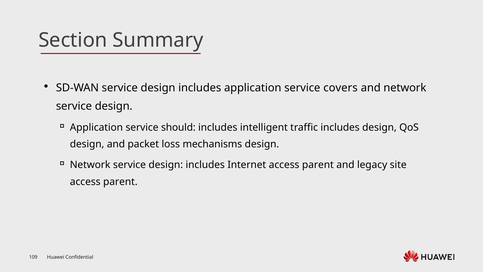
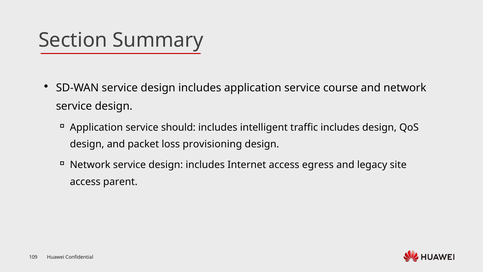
covers: covers -> course (341, 88)
mechanisms: mechanisms -> provisioning (212, 144)
Internet access parent: parent -> egress (318, 165)
